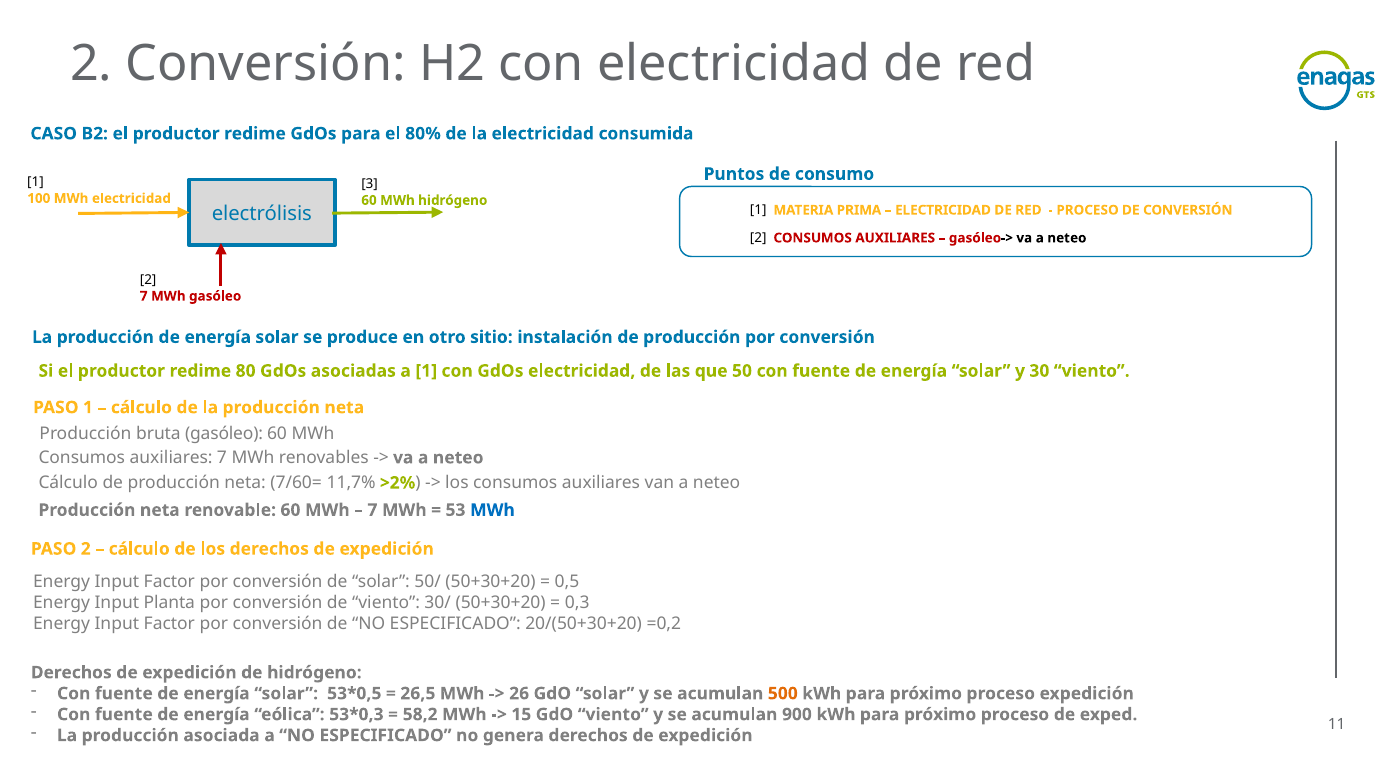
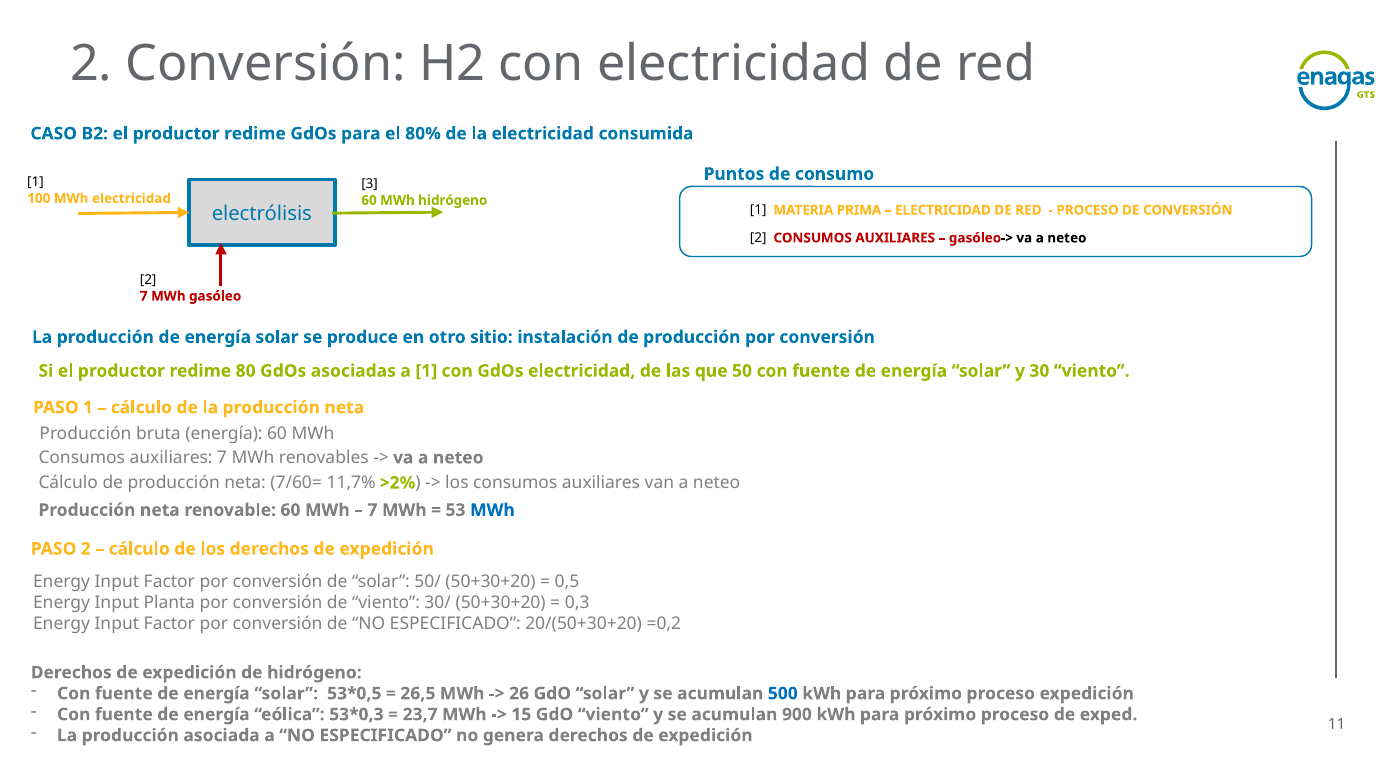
bruta gasóleo: gasóleo -> energía (224, 434)
500 colour: orange -> blue (783, 694)
58,2: 58,2 -> 23,7 (420, 715)
